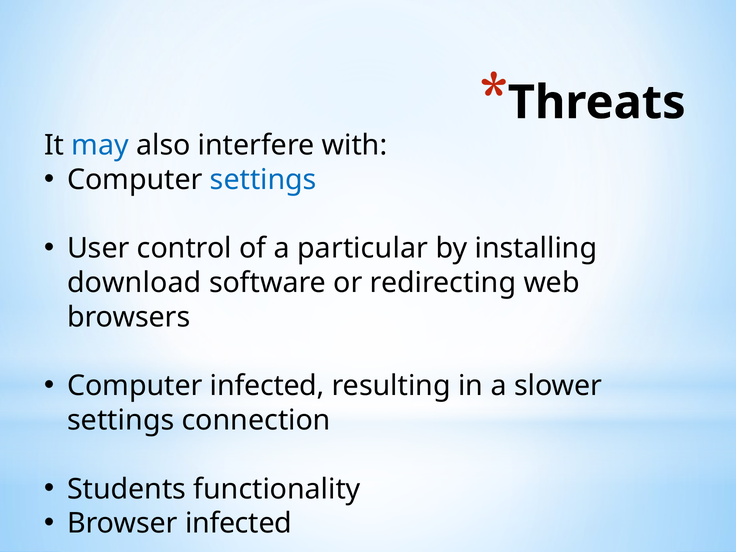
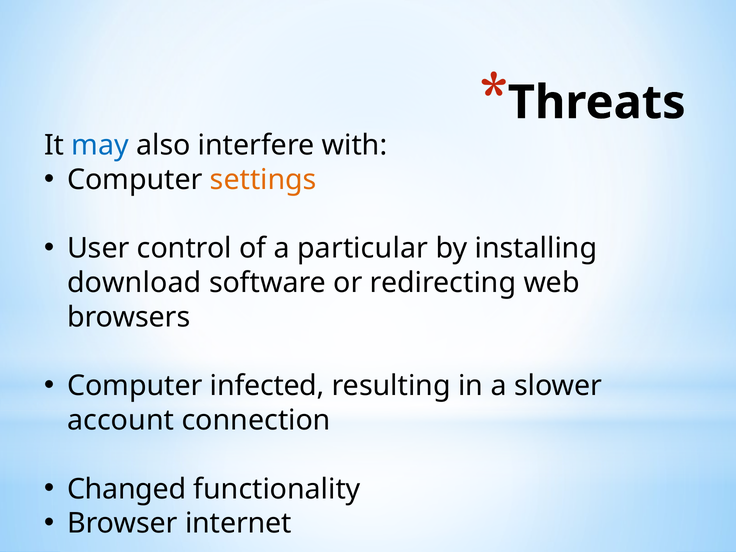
settings colour: blue -> orange (263, 180)
settings: settings -> account (121, 420)
Students: Students -> Changed (127, 489)
Browser infected: infected -> internet (238, 523)
